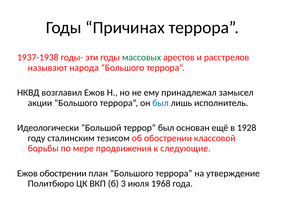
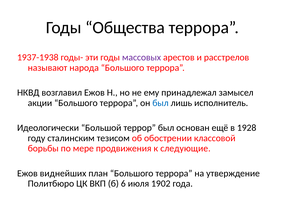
Причинах: Причинах -> Общества (125, 28)
массовых colour: green -> purple (142, 58)
Ежов обострении: обострении -> виднейших (63, 174)
3: 3 -> 6 (123, 184)
1968: 1968 -> 1902 (161, 184)
